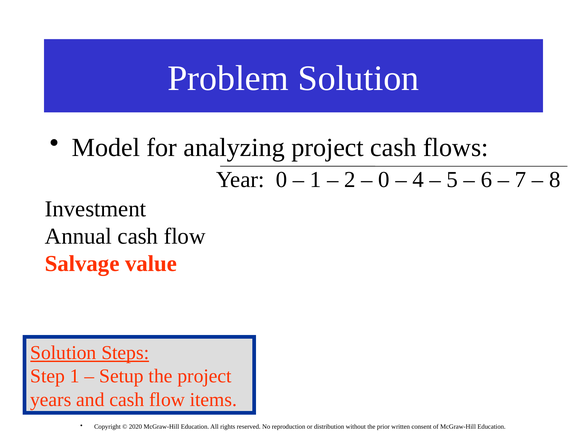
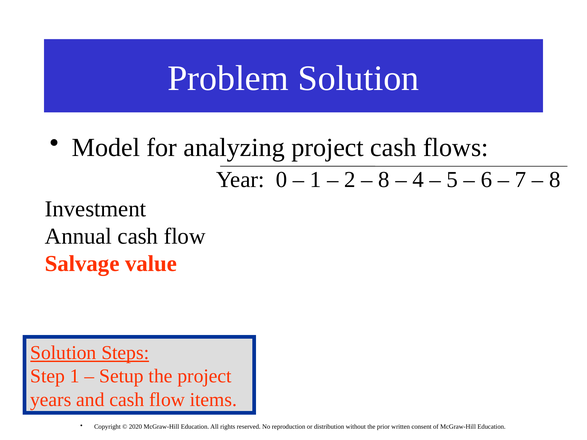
0: 0 -> 8 (384, 180)
